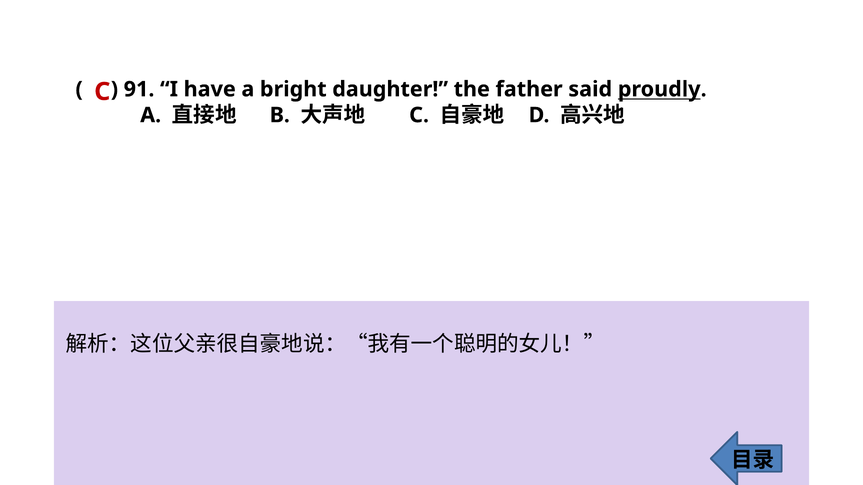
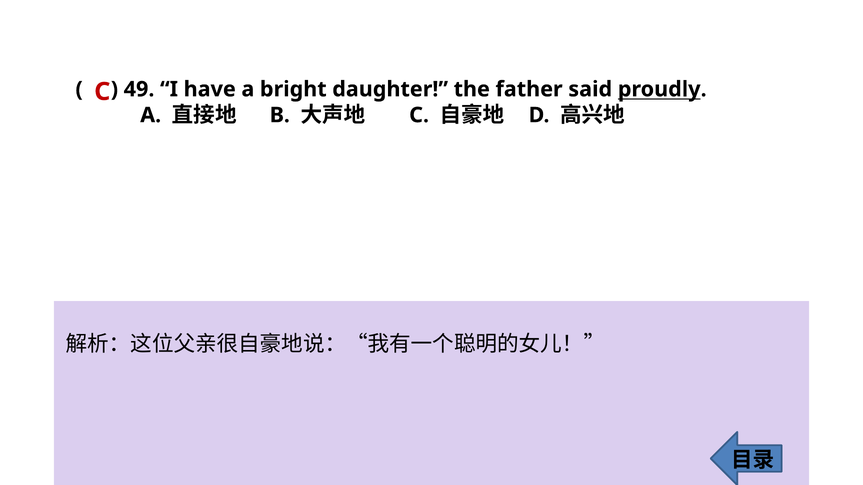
91: 91 -> 49 (139, 89)
